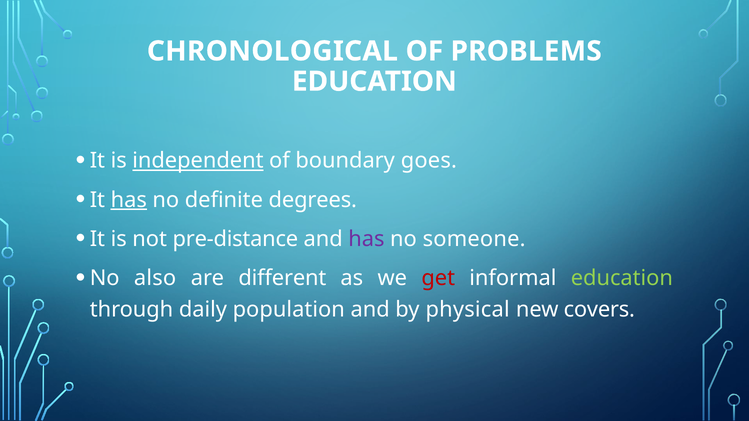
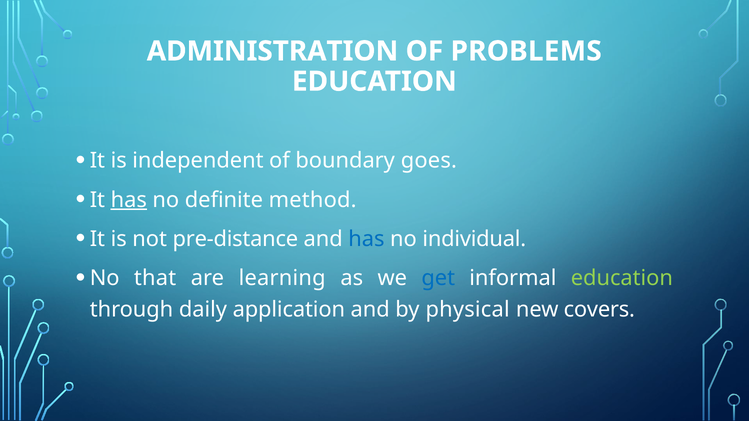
CHRONOLOGICAL: CHRONOLOGICAL -> ADMINISTRATION (273, 51)
independent underline: present -> none (198, 161)
degrees: degrees -> method (313, 200)
has colour: purple -> blue (366, 239)
someone: someone -> individual (474, 239)
also: also -> that (155, 278)
different: different -> learning (282, 278)
get colour: red -> blue (438, 278)
population: population -> application (289, 310)
